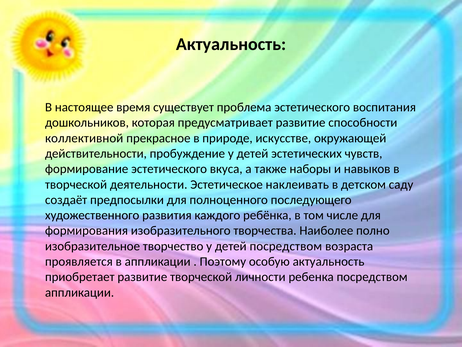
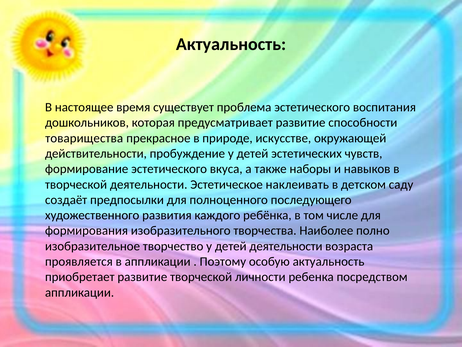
коллективной: коллективной -> товарищества (84, 138)
детей посредством: посредством -> деятельности (286, 246)
